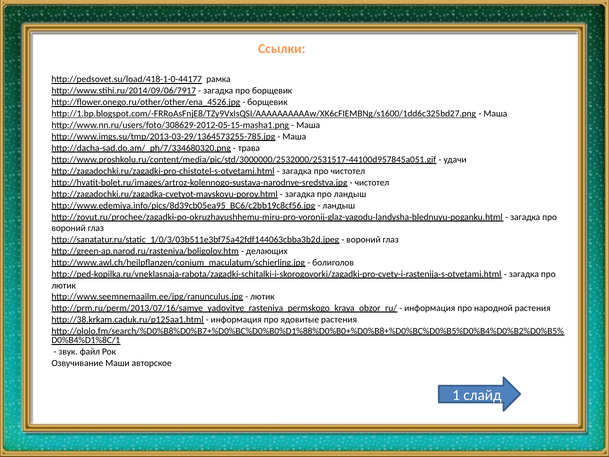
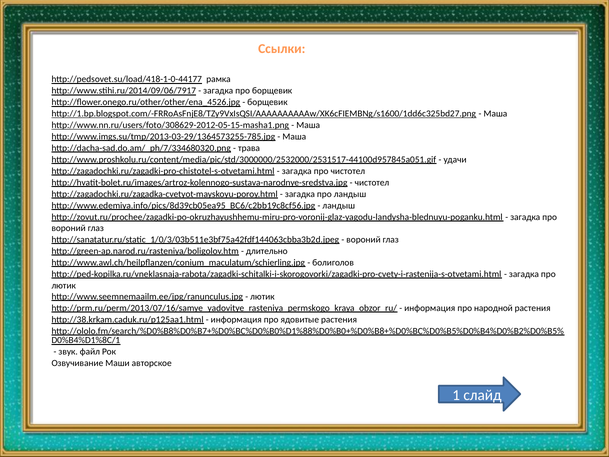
делающих: делающих -> длительно (267, 251)
